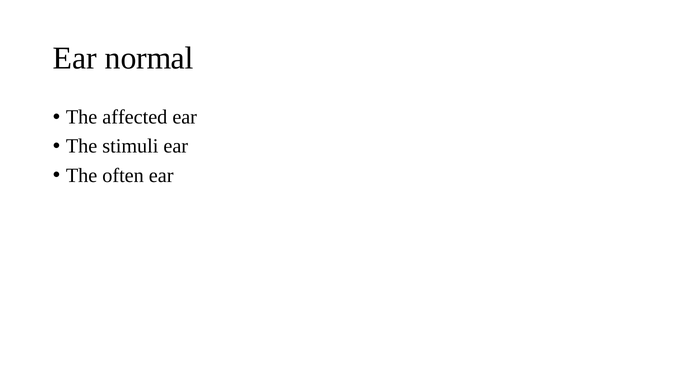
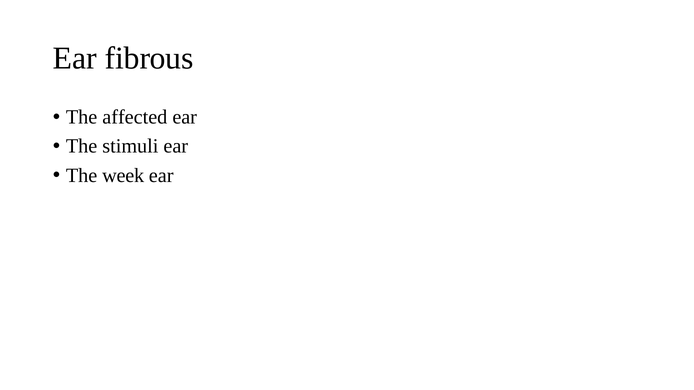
normal: normal -> fibrous (149, 58)
often: often -> week (123, 176)
